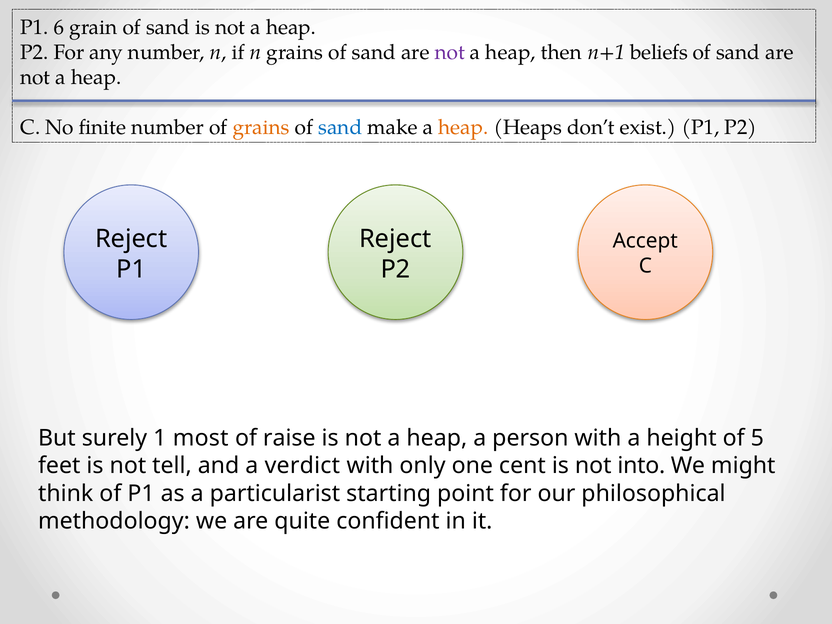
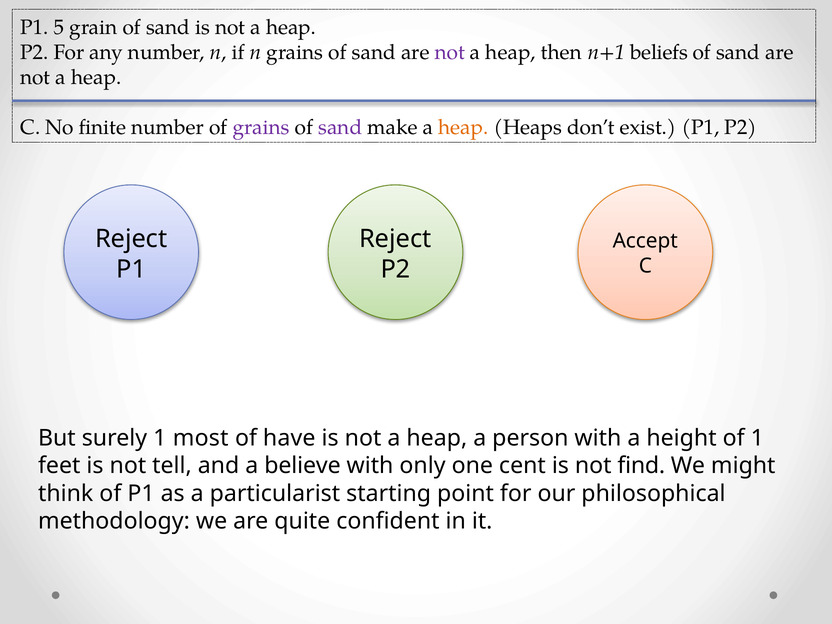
6: 6 -> 5 (59, 28)
grains colour: orange -> purple (261, 127)
sand colour: blue -> purple (340, 127)
raise: raise -> have (289, 438)
of 5: 5 -> 1 (757, 438)
verdict: verdict -> believe (302, 466)
into: into -> find (641, 466)
